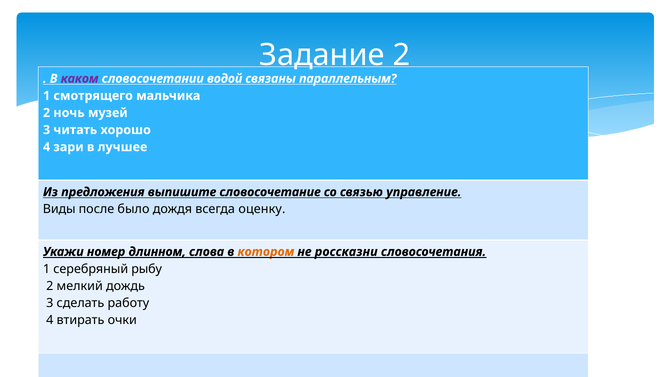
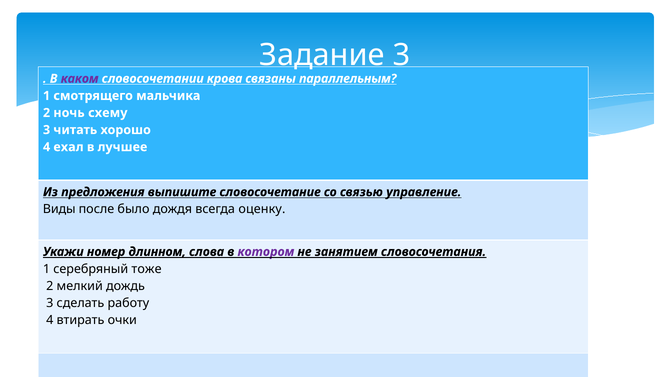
Задание 2: 2 -> 3 (402, 55)
водой: водой -> крова (225, 79)
музей: музей -> схему (108, 113)
зари: зари -> ехал (68, 147)
котором colour: orange -> purple (266, 252)
россказни: россказни -> занятием (346, 252)
рыбу: рыбу -> тоже (147, 269)
